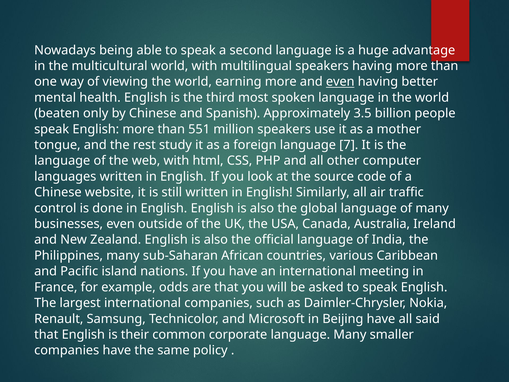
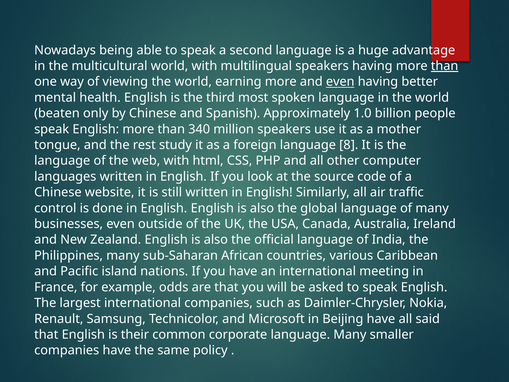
than underline: none -> present (445, 66)
3.5: 3.5 -> 1.0 (363, 113)
551: 551 -> 340 (199, 129)
7: 7 -> 8 (349, 145)
